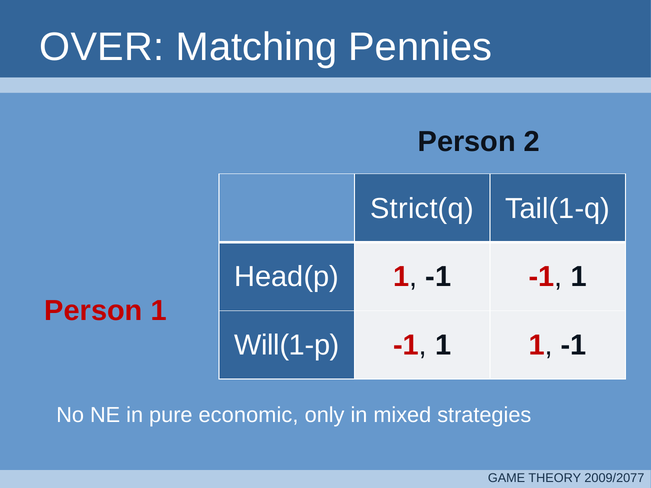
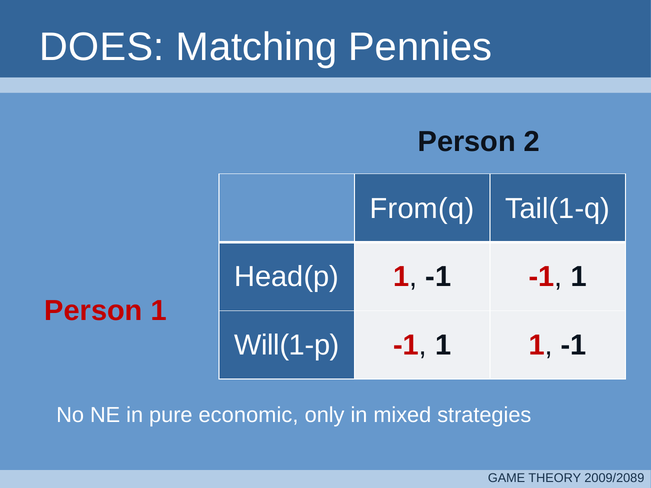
OVER: OVER -> DOES (102, 47)
Strict(q: Strict(q -> From(q (422, 209)
2009/2077: 2009/2077 -> 2009/2089 (614, 478)
